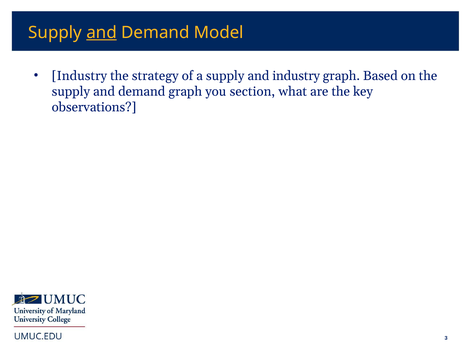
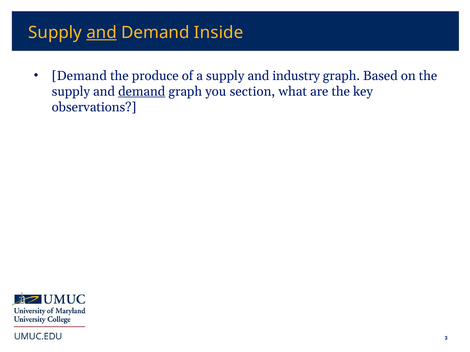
Model: Model -> Inside (219, 32)
Industry: Industry -> Demand (79, 76)
strategy: strategy -> produce (155, 76)
demand underline: none -> present (142, 92)
